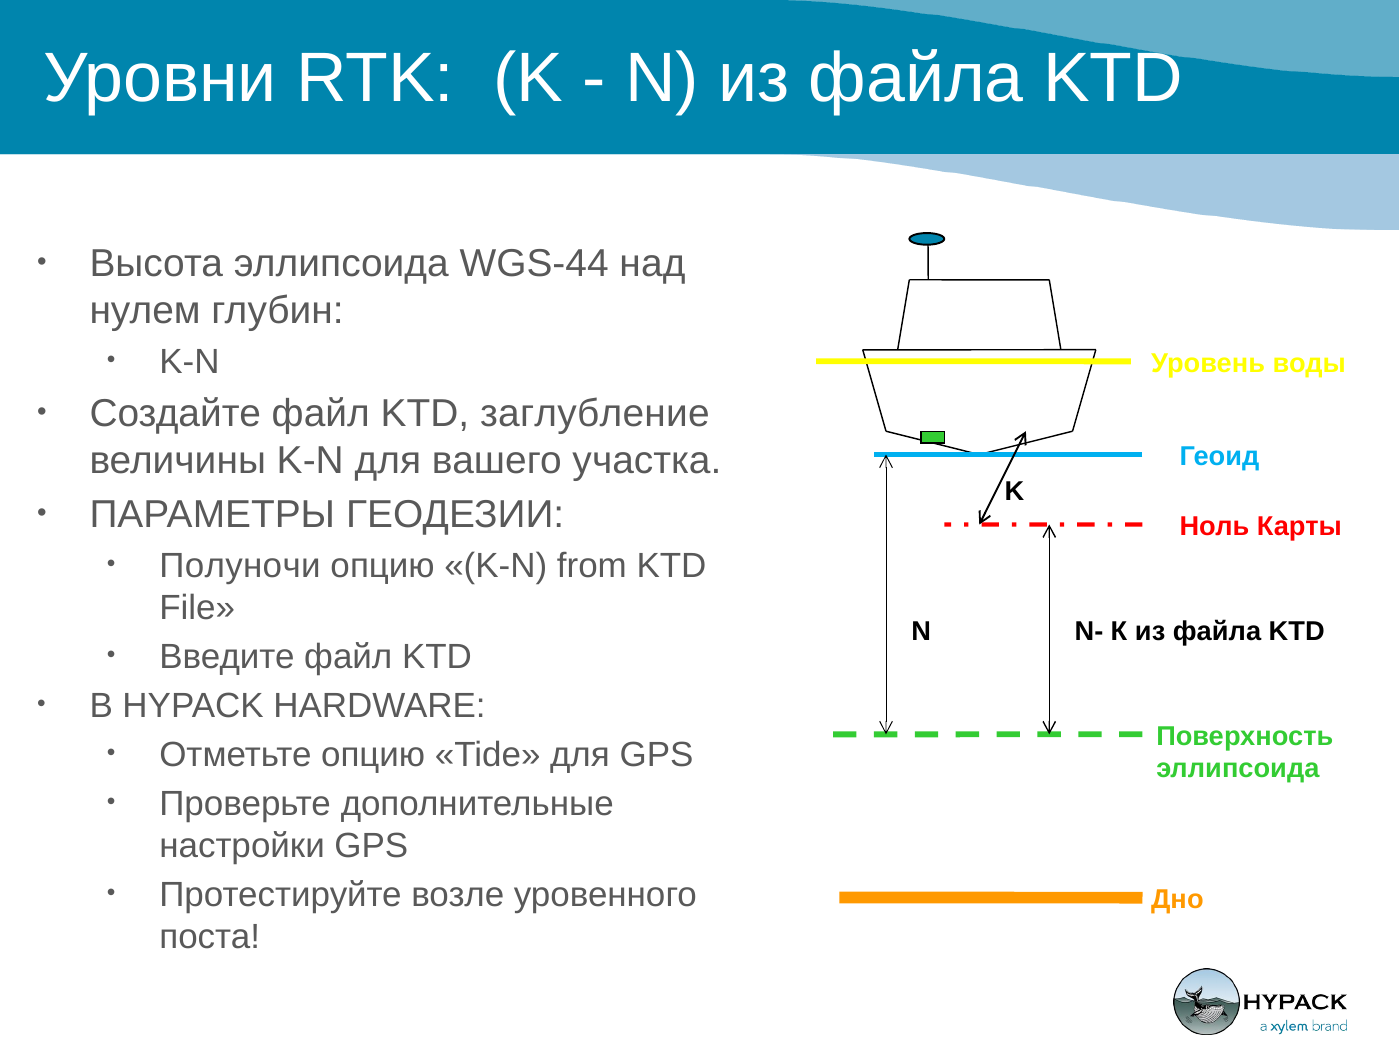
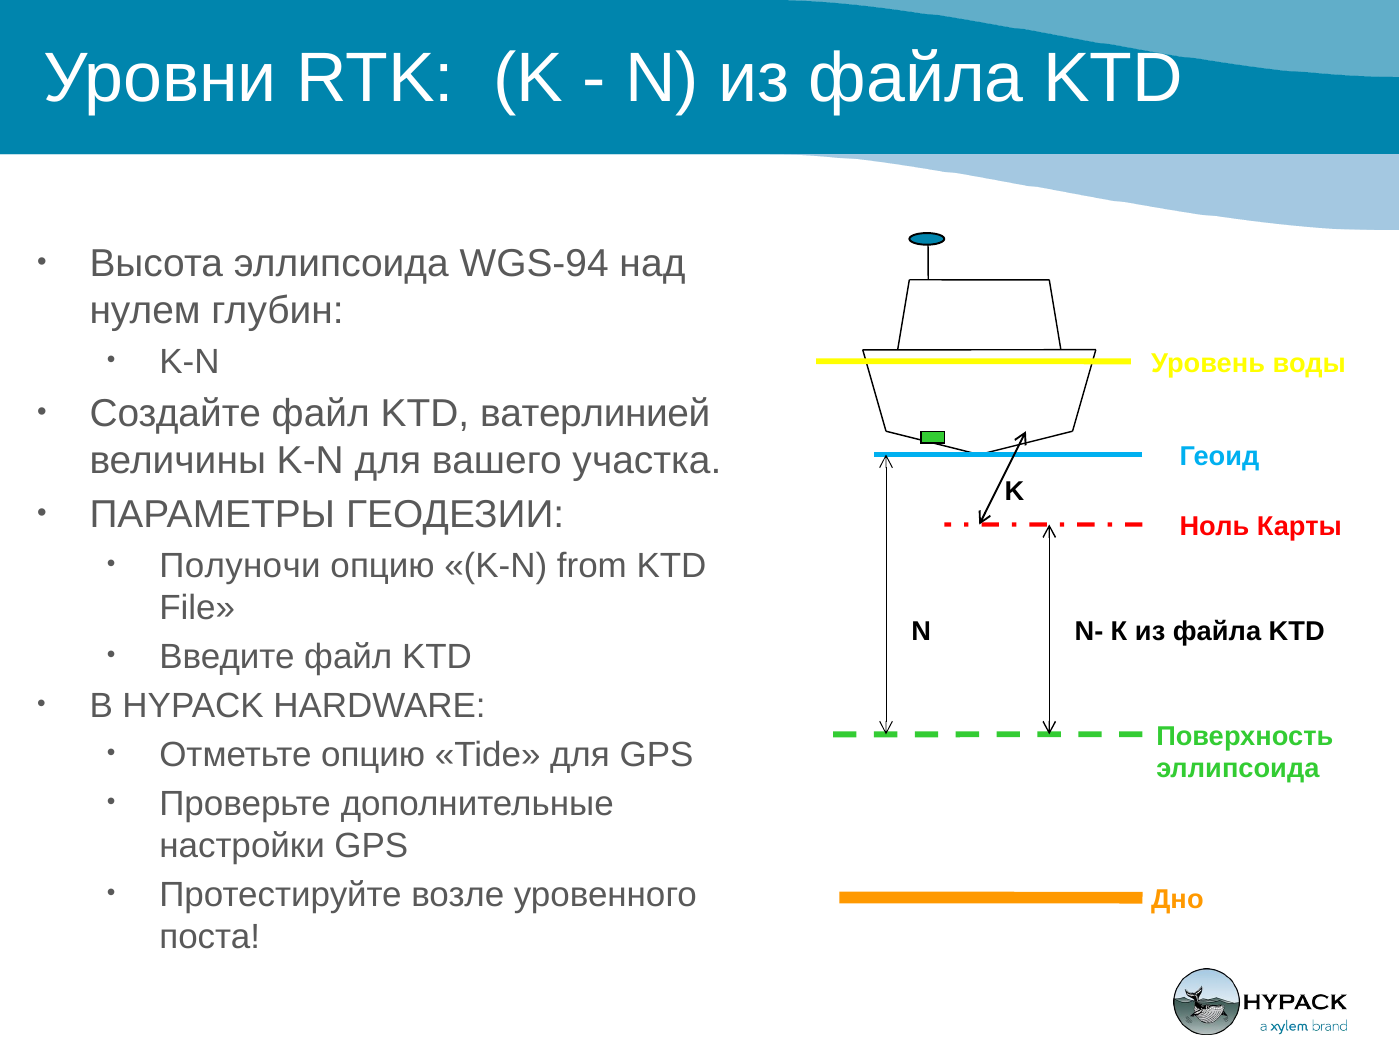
WGS-44: WGS-44 -> WGS-94 (534, 264)
заглубление: заглубление -> ватерлинией (595, 414)
